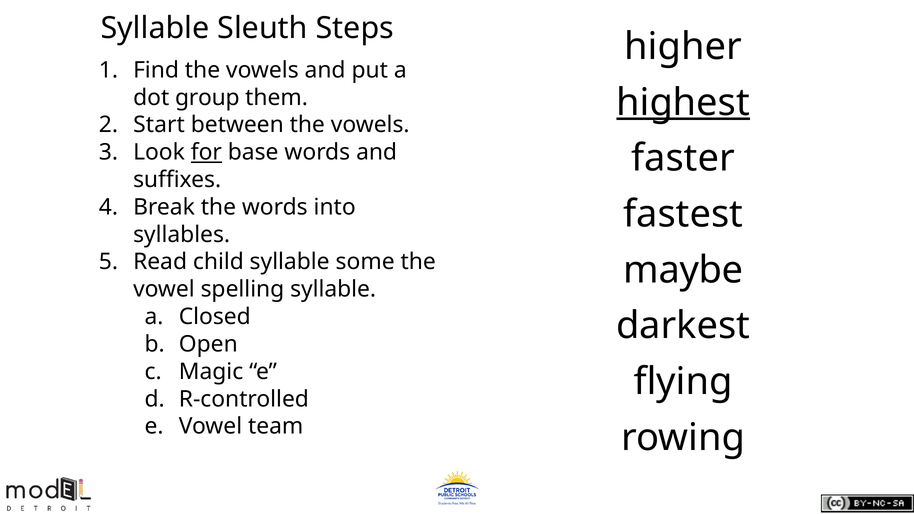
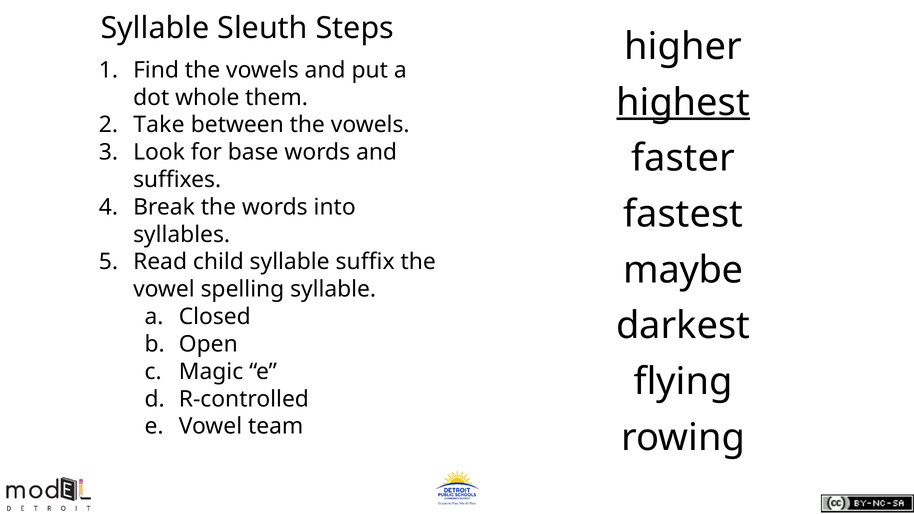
group: group -> whole (207, 97)
Start: Start -> Take (159, 125)
for underline: present -> none (206, 152)
some: some -> suffix (365, 262)
